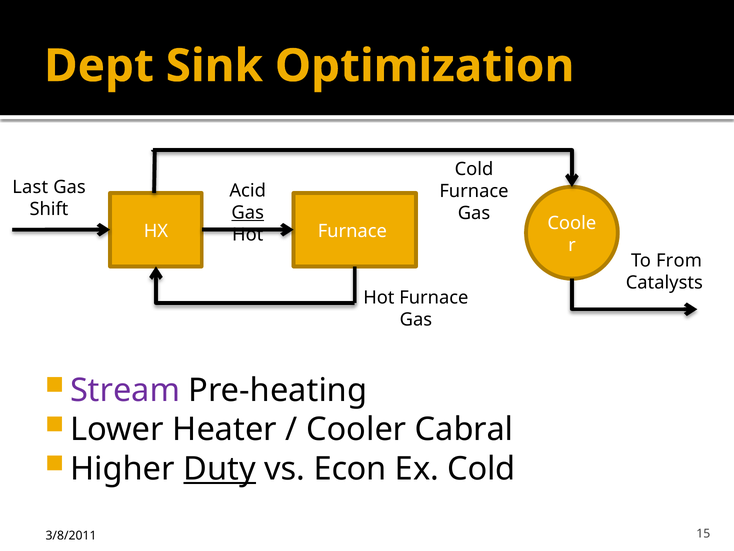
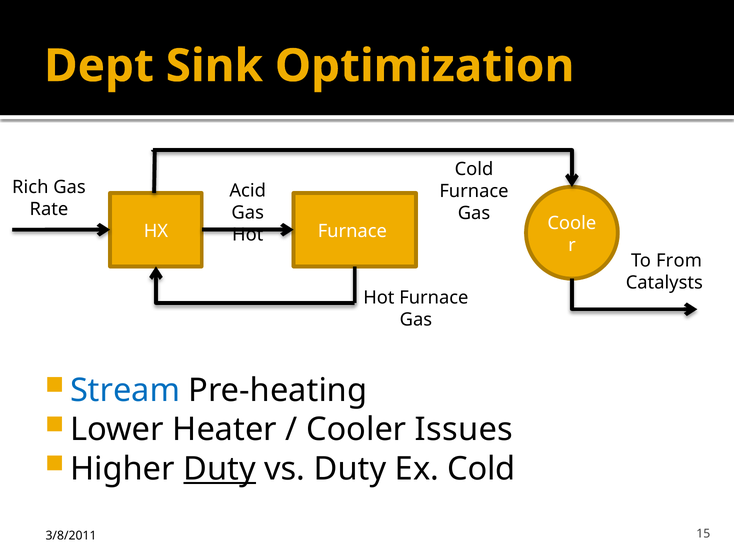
Last: Last -> Rich (30, 187)
Shift: Shift -> Rate (49, 209)
Gas underline: present -> none (248, 212)
Stream colour: purple -> blue (125, 390)
Cabral: Cabral -> Issues (464, 429)
vs Econ: Econ -> Duty (350, 468)
